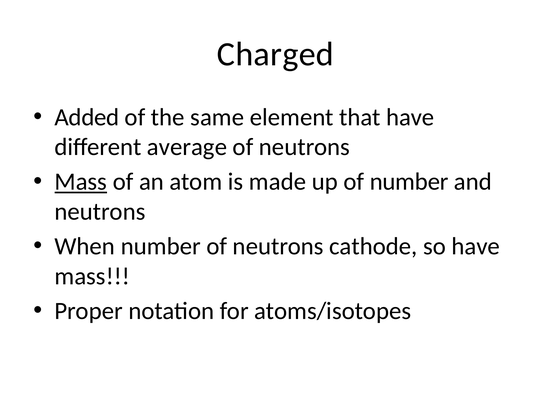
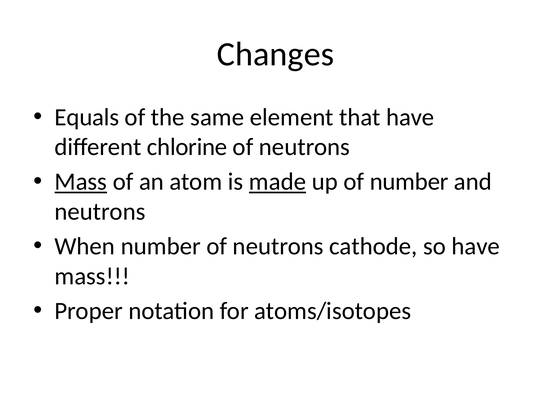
Charged: Charged -> Changes (276, 54)
Added: Added -> Equals (87, 117)
average: average -> chlorine (187, 147)
made underline: none -> present (278, 182)
